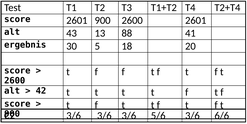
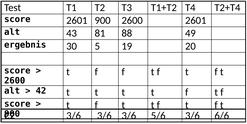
13: 13 -> 81 (100, 33)
41: 41 -> 49 (190, 33)
18: 18 -> 19 (127, 46)
